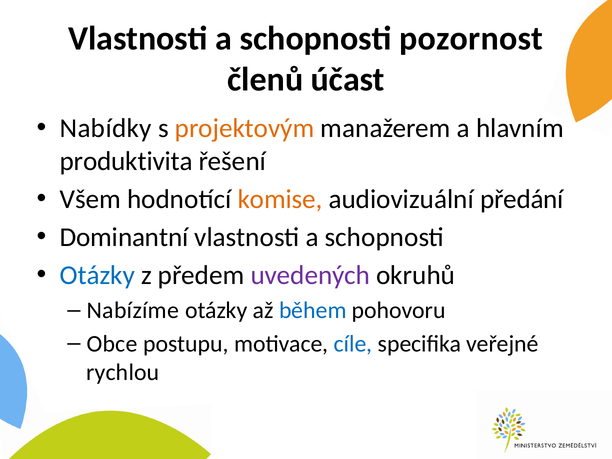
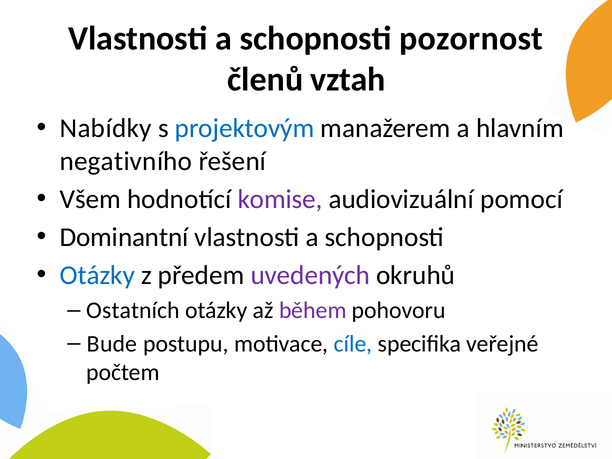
účast: účast -> vztah (348, 79)
projektovým colour: orange -> blue (245, 128)
produktivita: produktivita -> negativního (126, 161)
komise colour: orange -> purple (280, 199)
předání: předání -> pomocí (522, 199)
Nabízíme: Nabízíme -> Ostatních (133, 310)
během colour: blue -> purple (313, 310)
Obce: Obce -> Bude (112, 344)
rychlou: rychlou -> počtem (123, 372)
